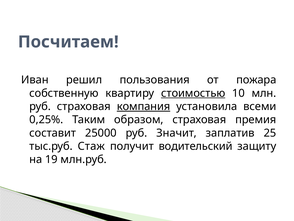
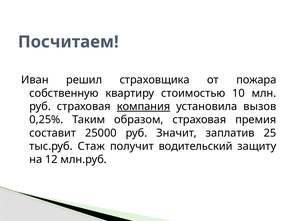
пользования: пользования -> страховщика (155, 80)
стоимостью underline: present -> none (193, 93)
всеми: всеми -> вызов (260, 106)
19: 19 -> 12 (51, 159)
